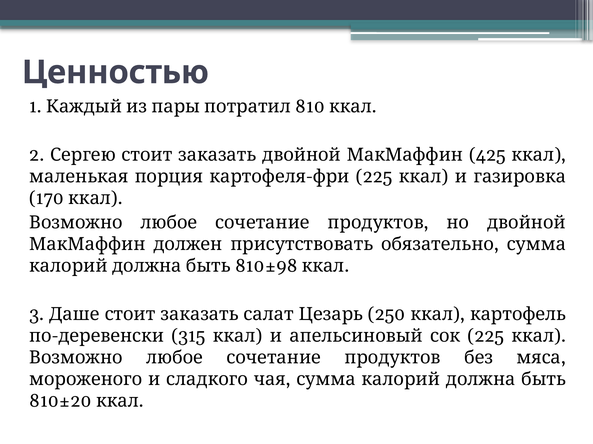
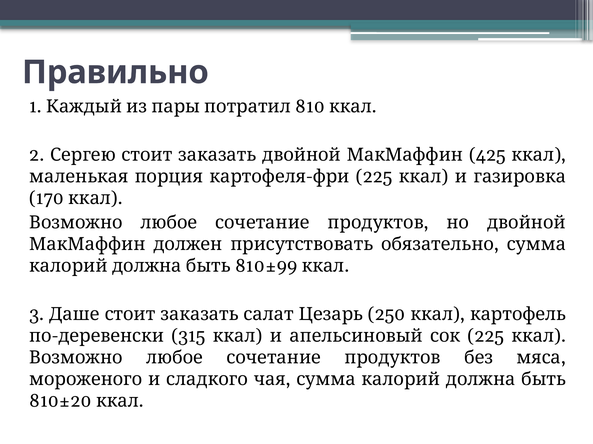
Ценностью: Ценностью -> Правильно (115, 72)
810±98: 810±98 -> 810±99 (266, 266)
